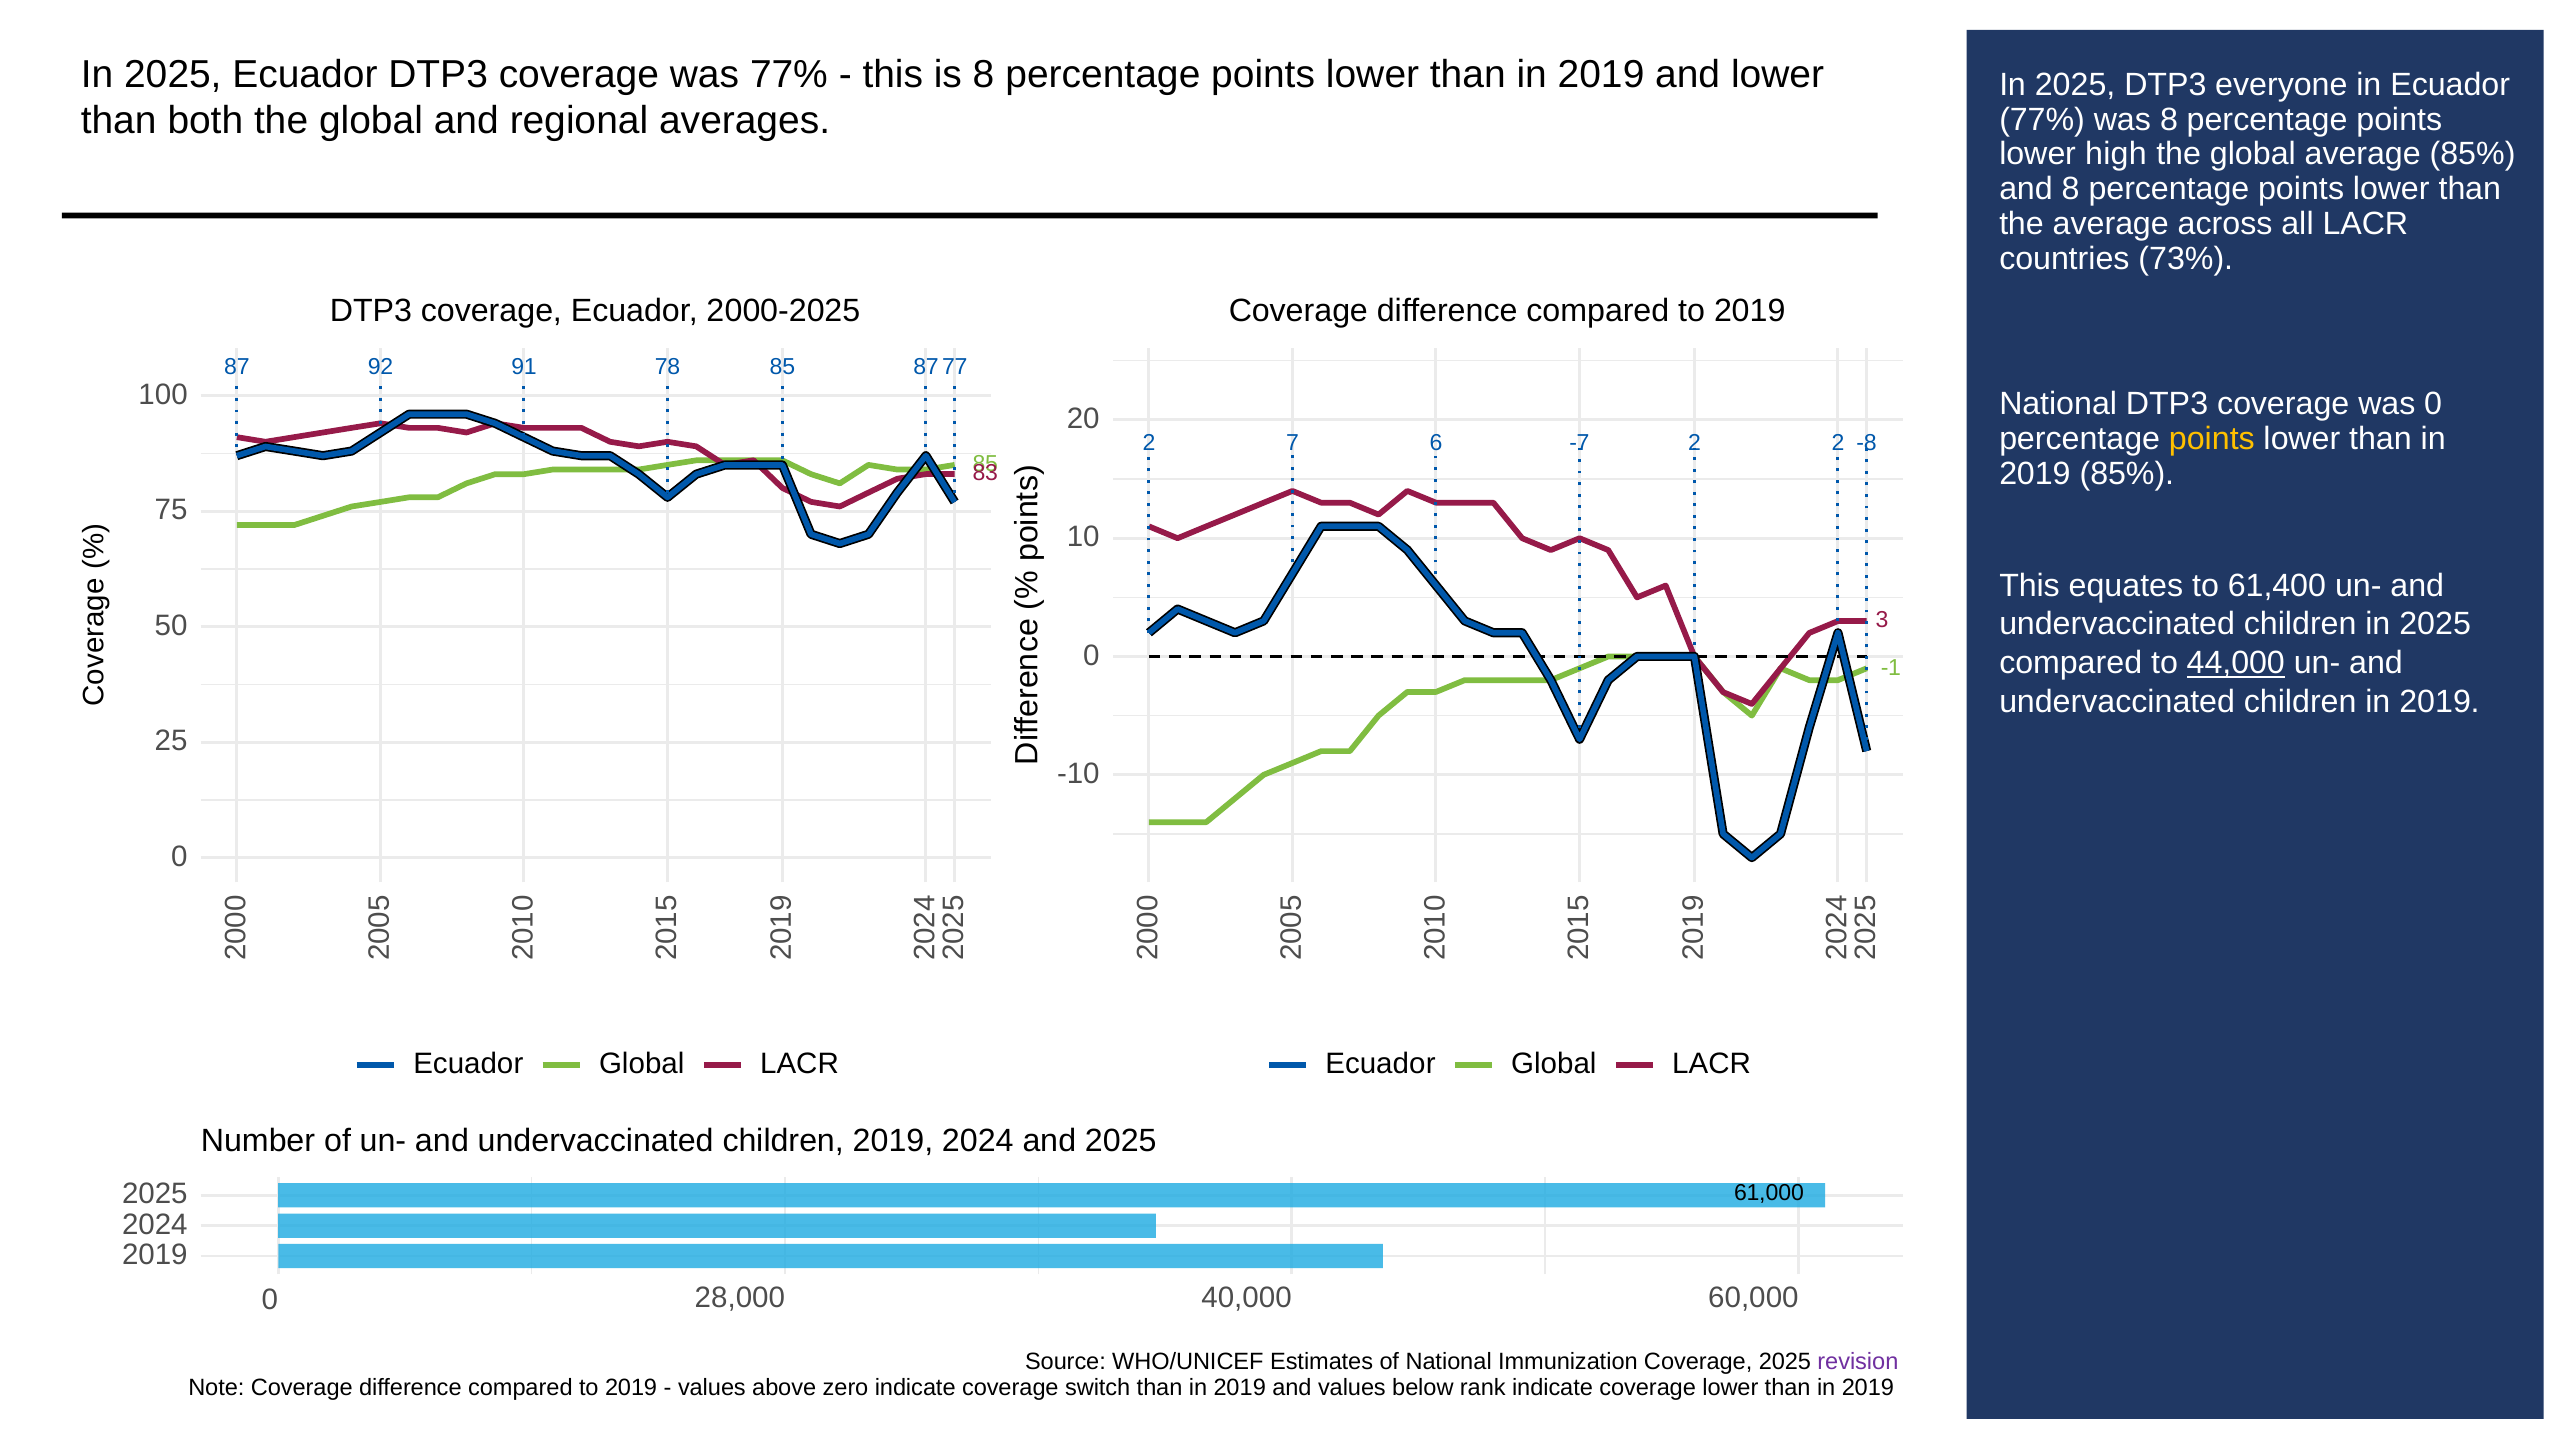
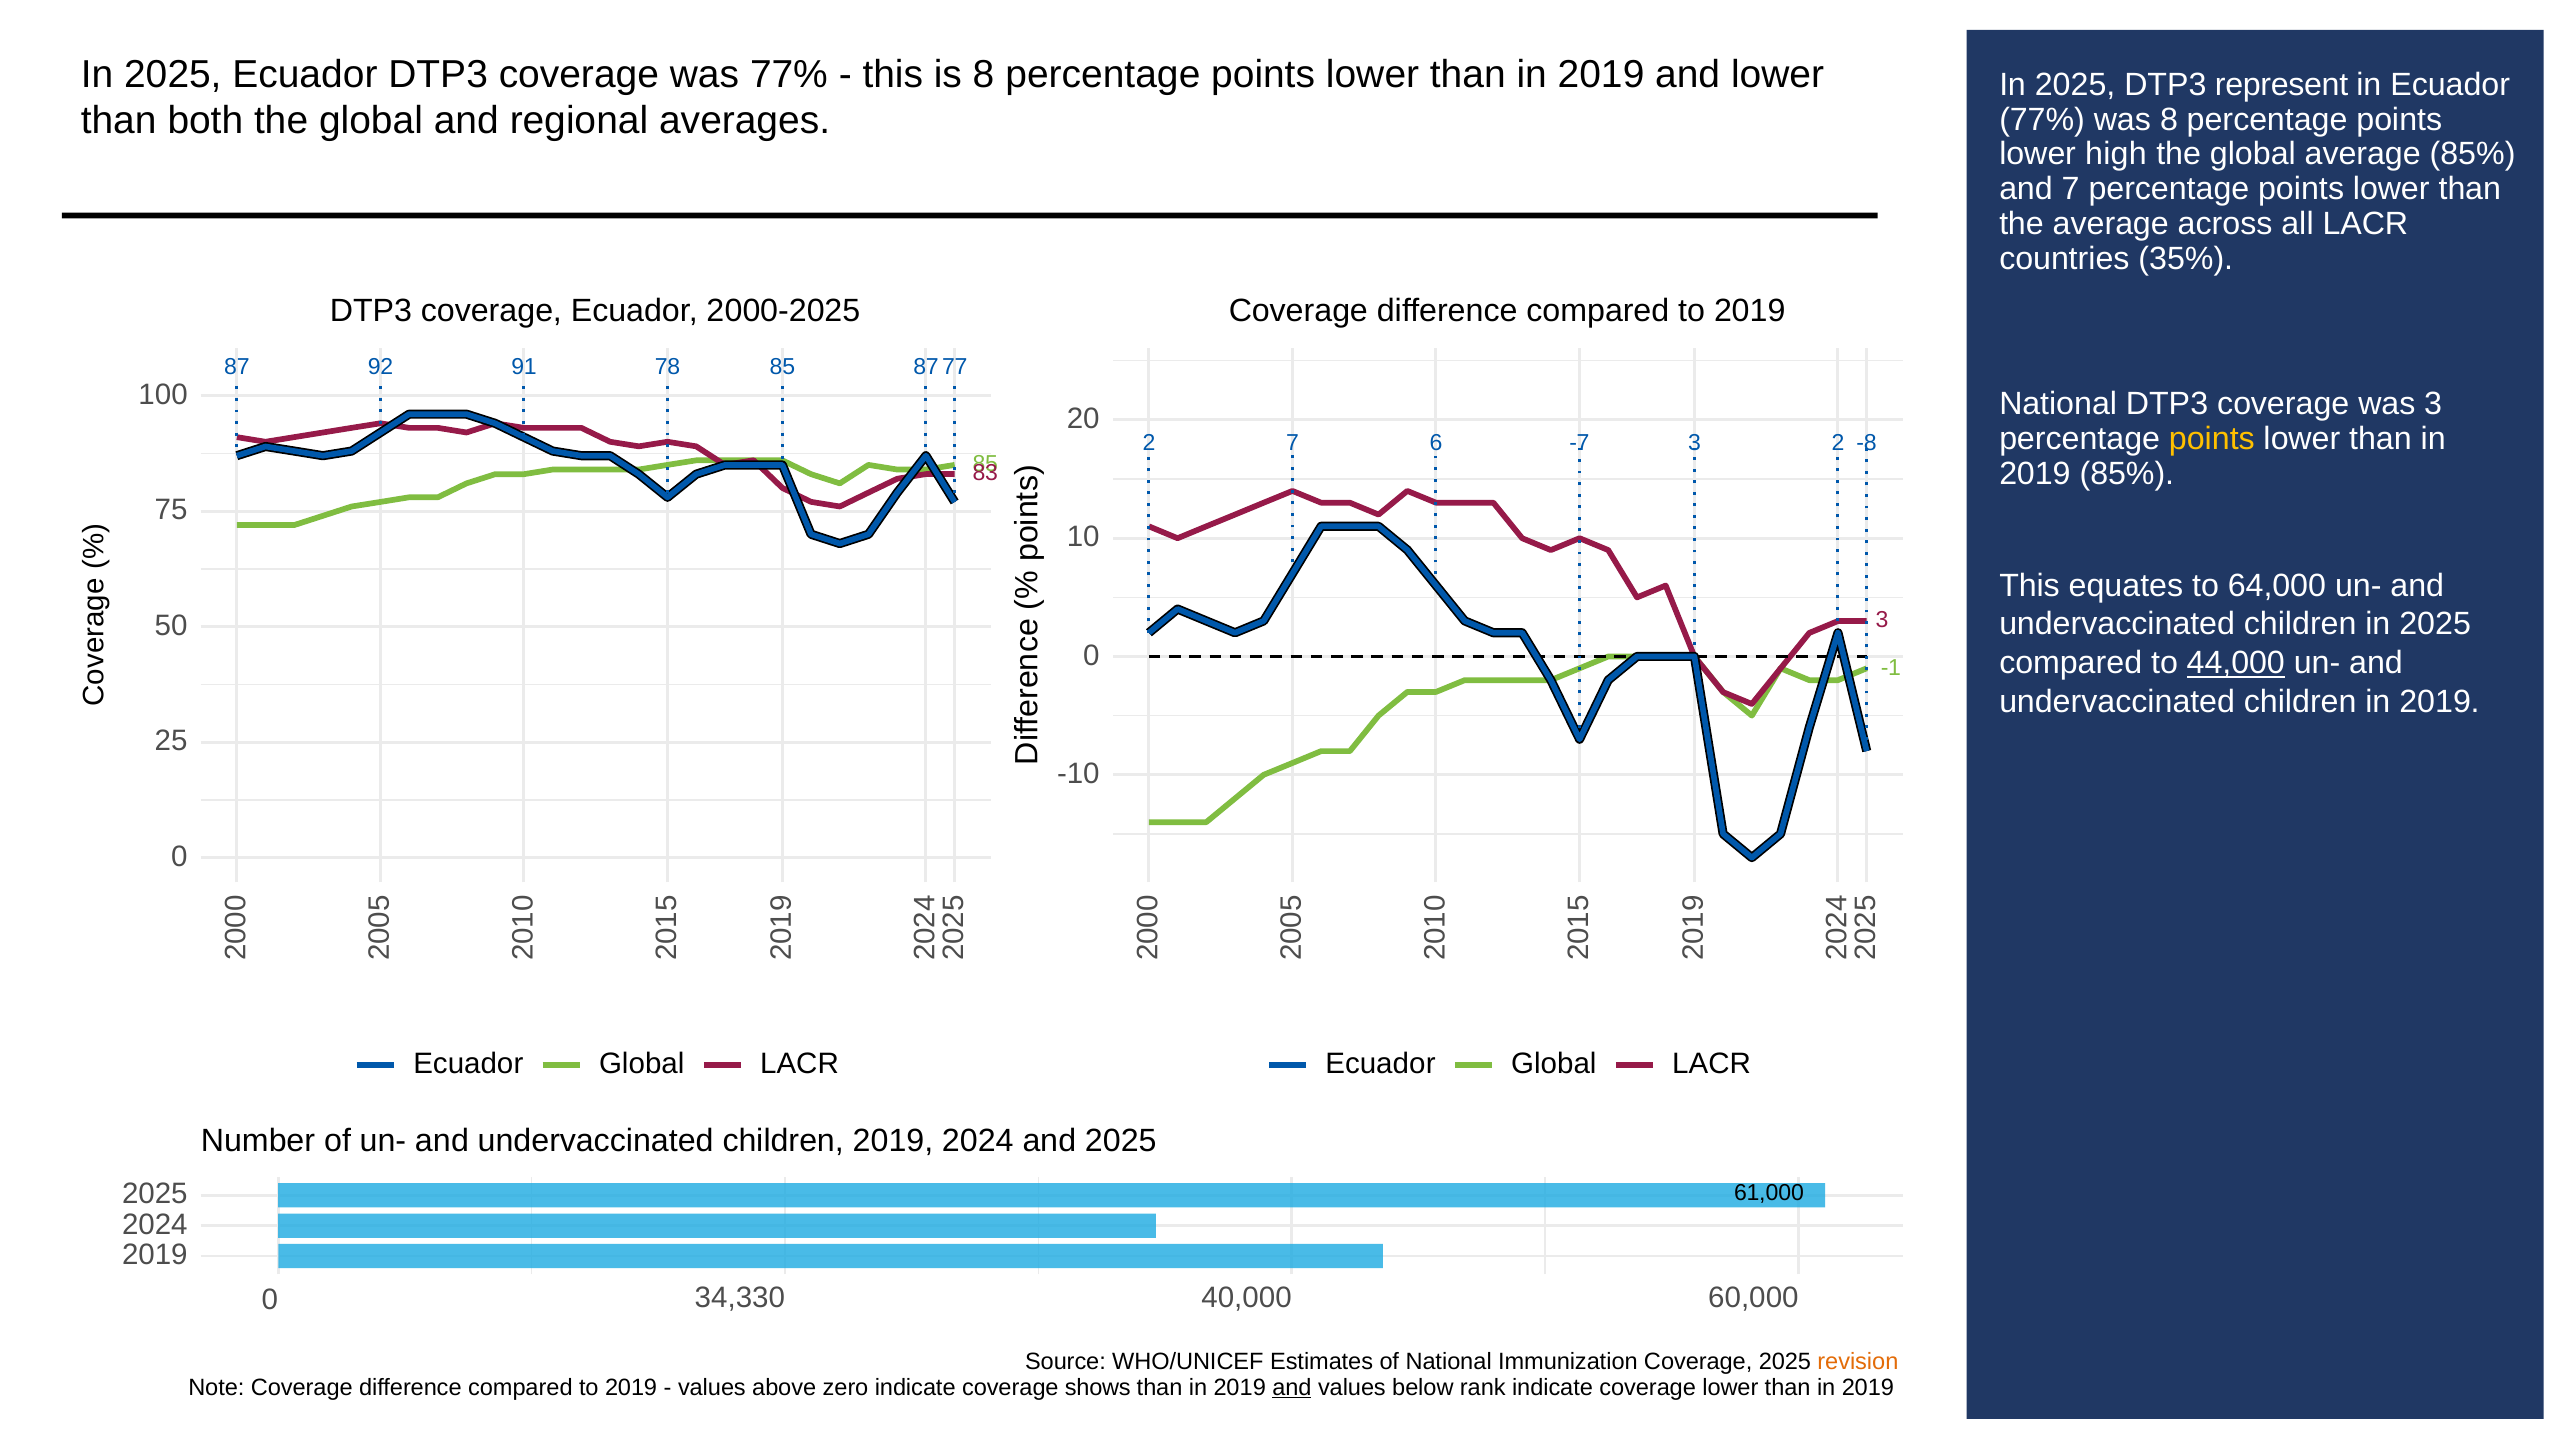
everyone: everyone -> represent (2282, 85)
and 8: 8 -> 7 (2071, 189)
73%: 73% -> 35% (2186, 258)
was 0: 0 -> 3 (2433, 404)
-7 2: 2 -> 3 (1694, 443)
61,400: 61,400 -> 64,000 (2277, 585)
28,000: 28,000 -> 34,330 (740, 1298)
revision colour: purple -> orange (1858, 1362)
switch: switch -> shows (1098, 1387)
and underline: none -> present (1292, 1387)
